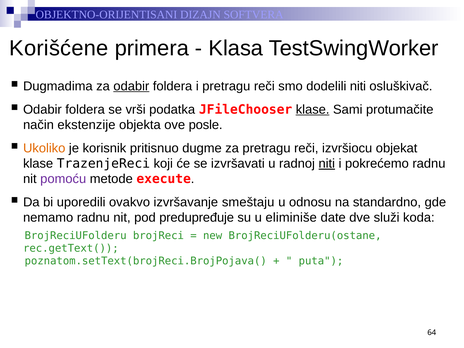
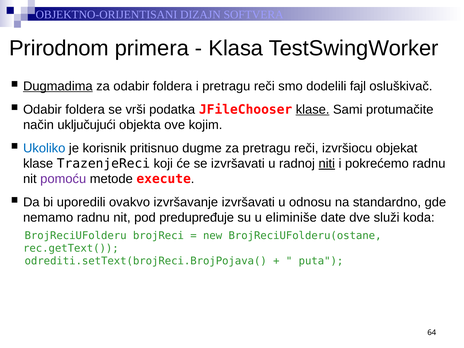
Korišćene: Korišćene -> Prirodnom (59, 48)
Dugmadima underline: none -> present (58, 86)
odabir underline: present -> none (131, 86)
dodelili niti: niti -> fajl (358, 86)
ekstenzije: ekstenzije -> uključujući (87, 125)
posle: posle -> kojim (206, 125)
Ukoliko colour: orange -> blue (44, 148)
izvršavanje smeštaju: smeštaju -> izvršavati (248, 202)
poznatom.setText(brojReci.BrojPojava(: poznatom.setText(brojReci.BrojPojava( -> odrediti.setText(brojReci.BrojPojava( (146, 261)
